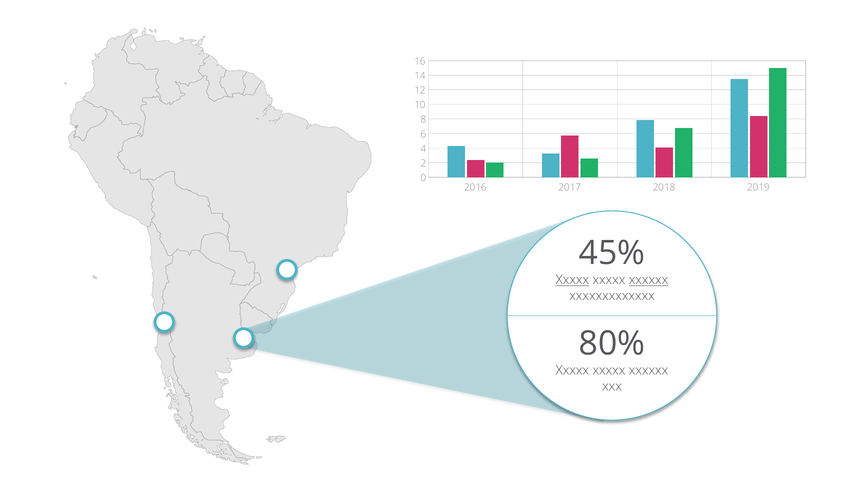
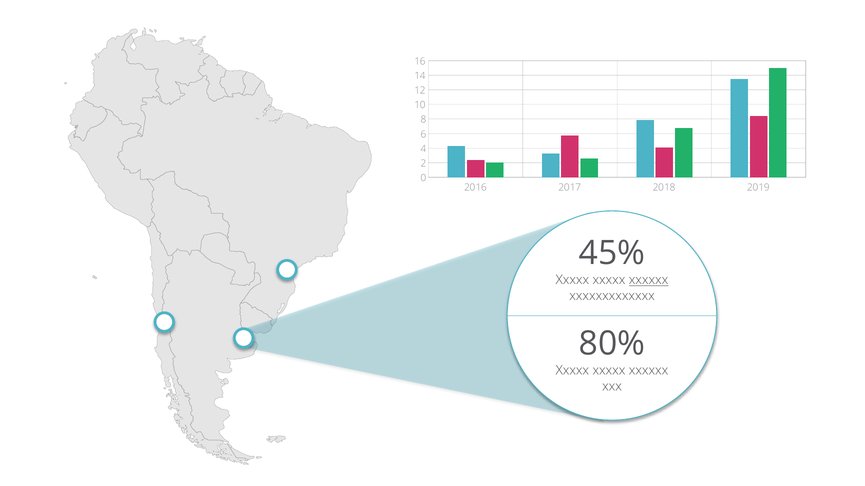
Xxxxx underline: present -> none (572, 280)
